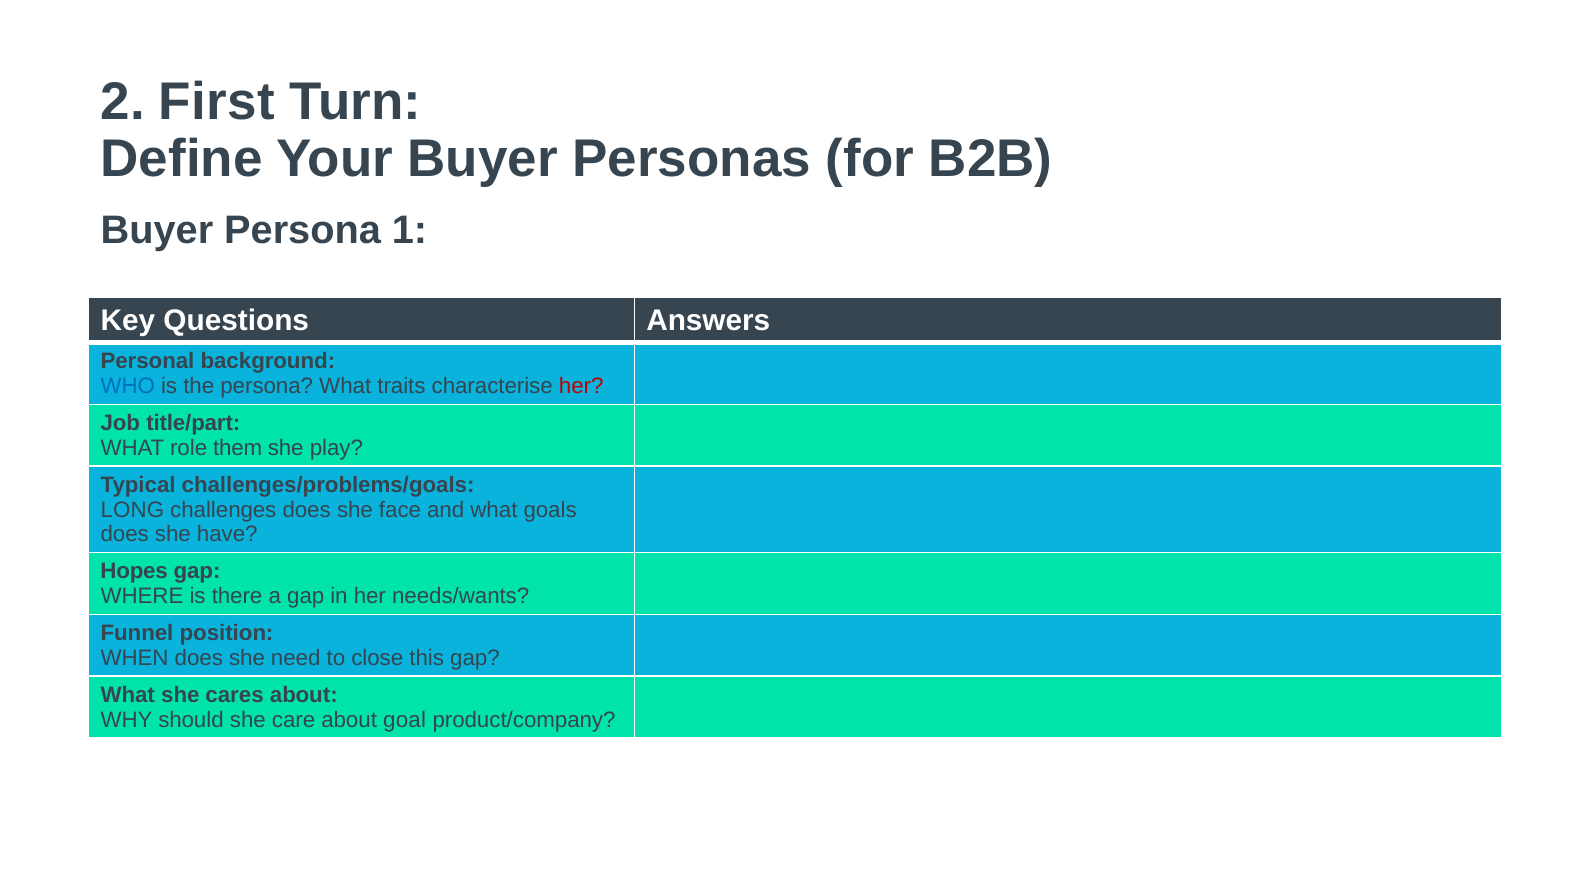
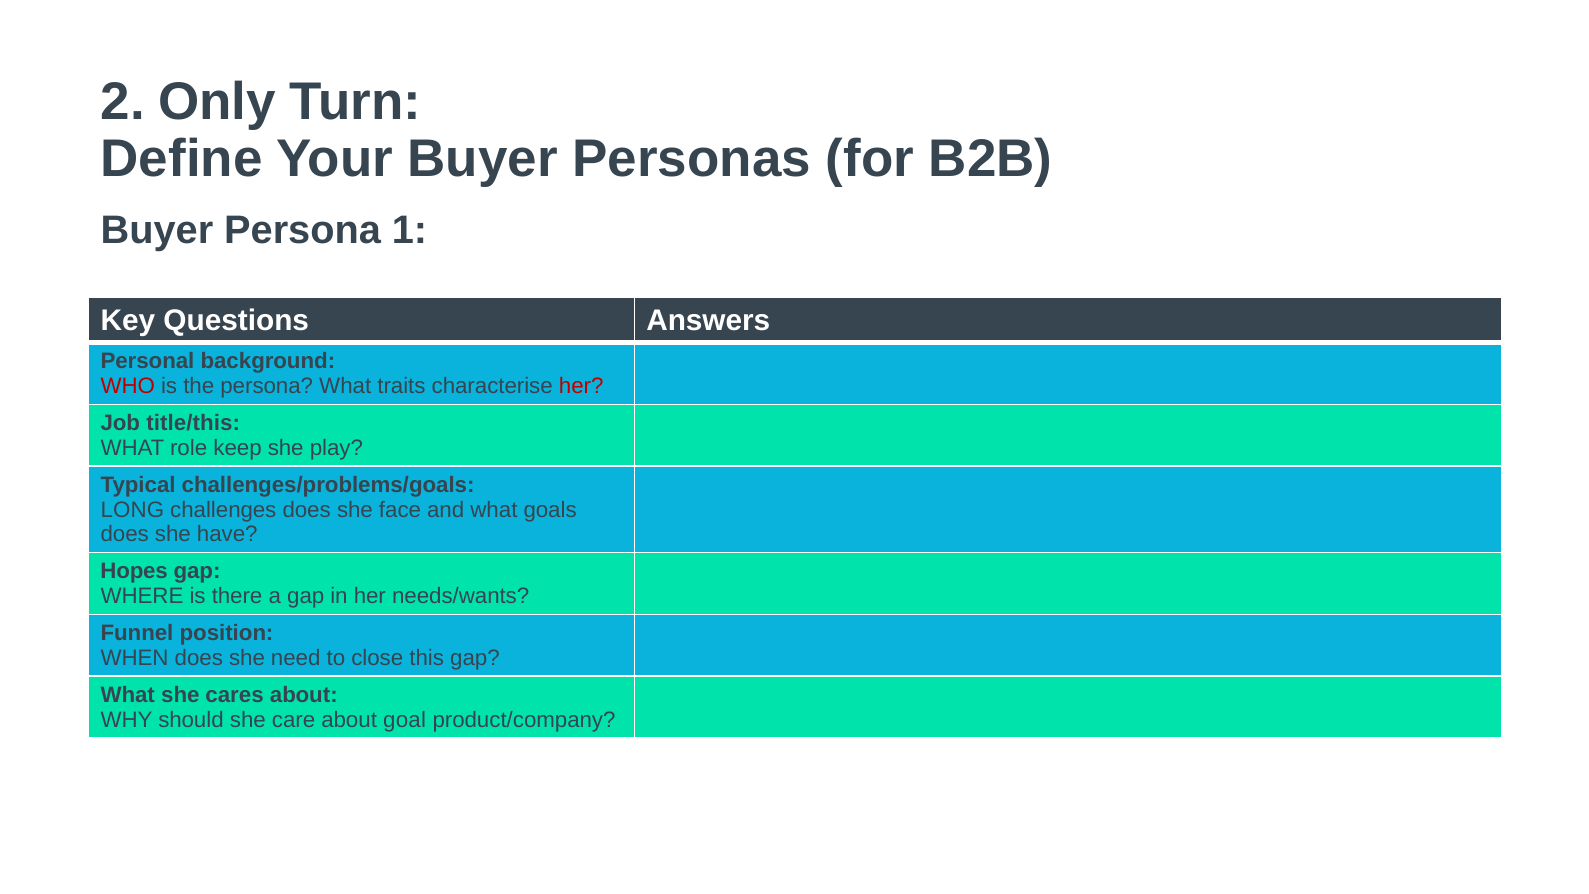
First: First -> Only (217, 102)
WHO colour: blue -> red (128, 386)
title/part: title/part -> title/this (193, 423)
them: them -> keep (238, 448)
